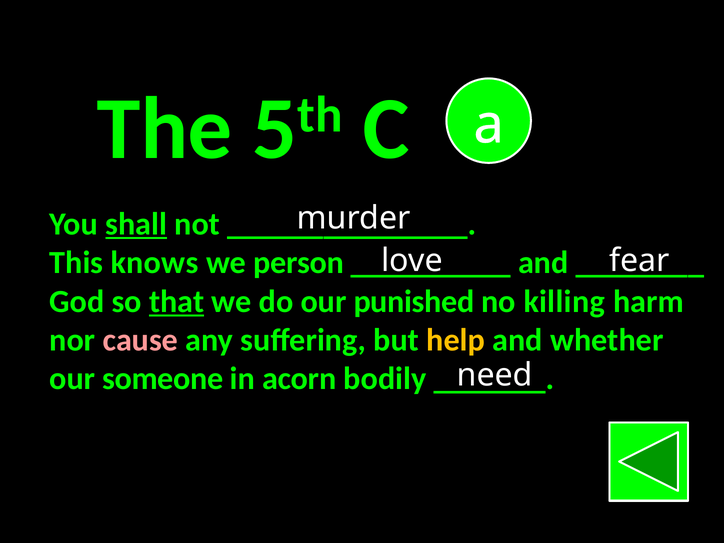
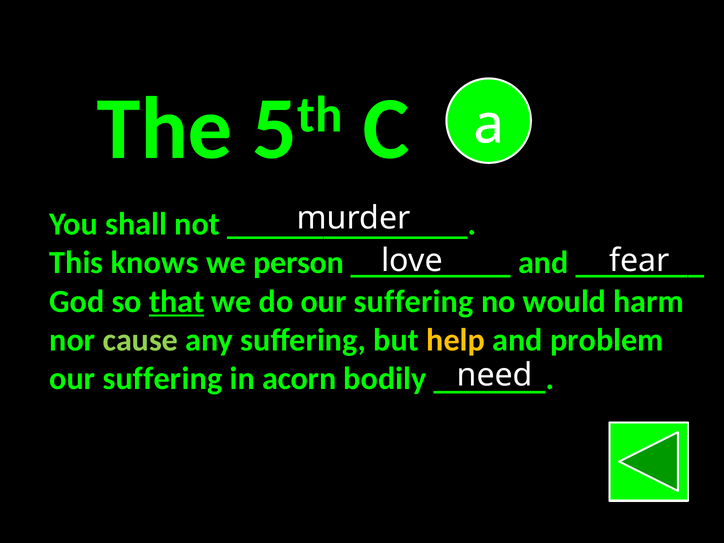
shall underline: present -> none (136, 224)
do our punished: punished -> suffering (414, 301)
killing: killing -> would (564, 301)
cause colour: pink -> light green (140, 340)
whether: whether -> problem (607, 340)
someone: someone -> suffering (162, 379)
